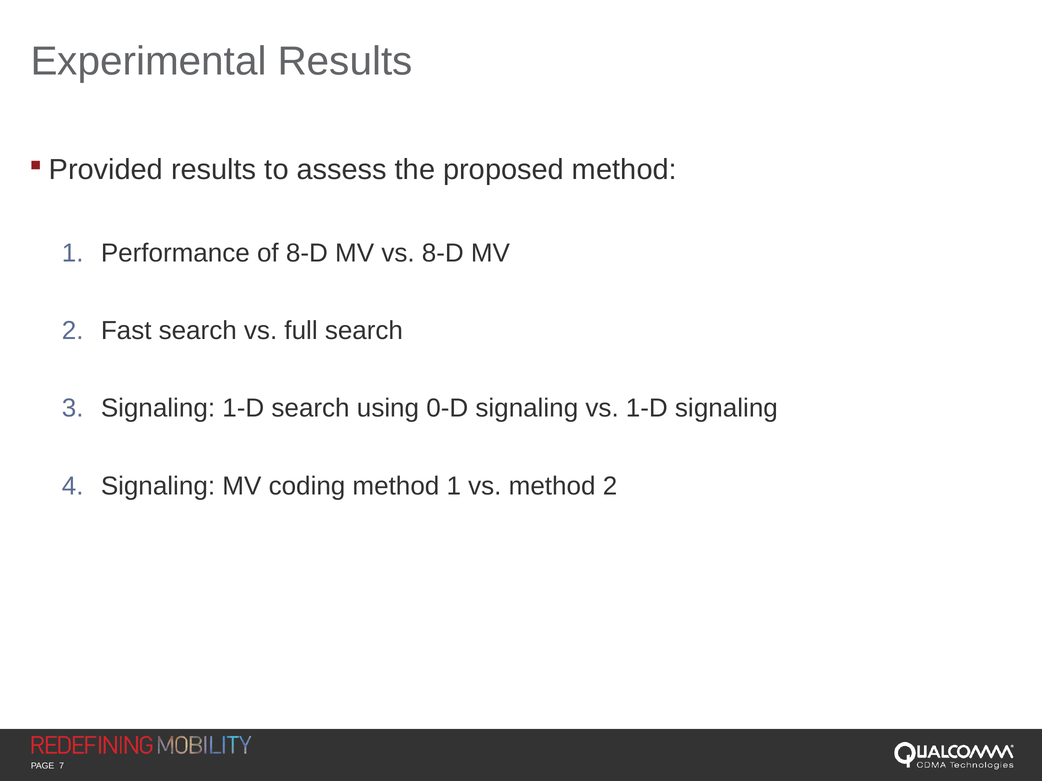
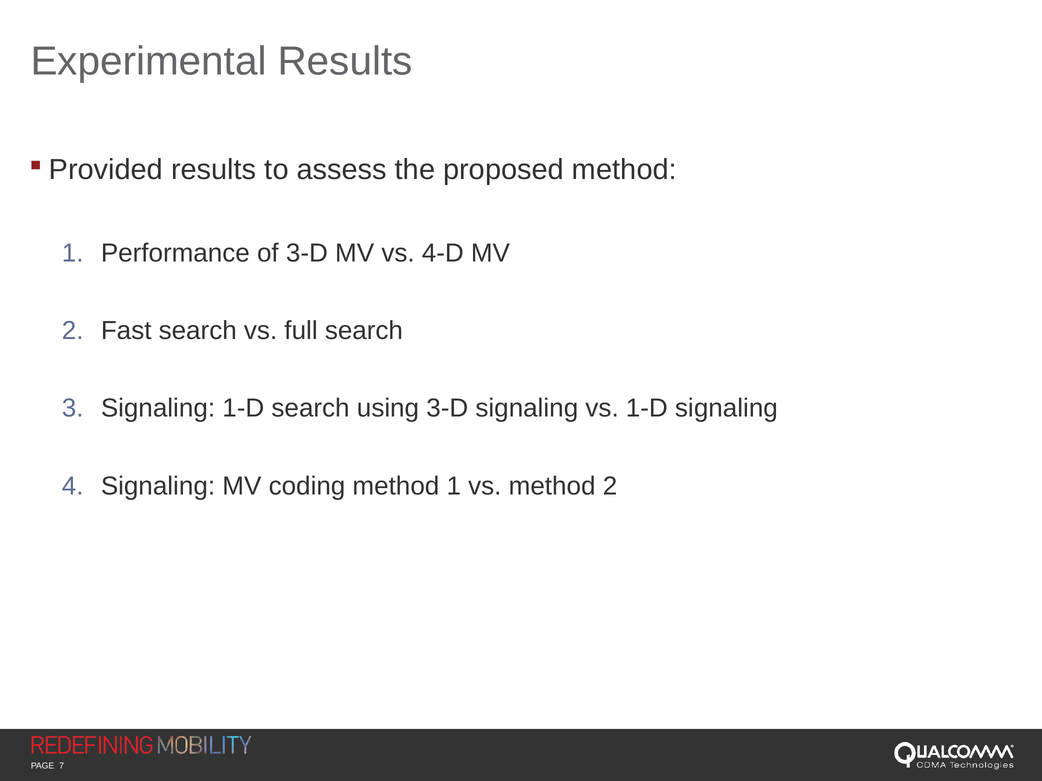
of 8-D: 8-D -> 3-D (307, 254)
vs 8-D: 8-D -> 4-D (443, 254)
using 0-D: 0-D -> 3-D (447, 409)
